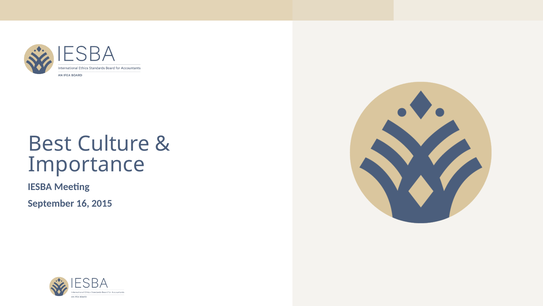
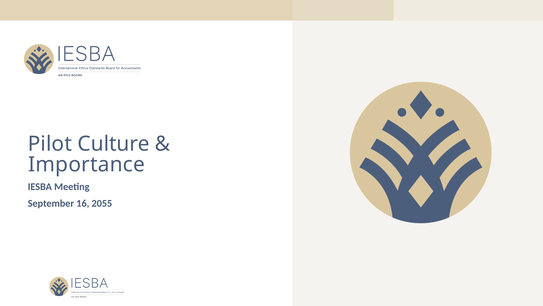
Best: Best -> Pilot (50, 144)
2015: 2015 -> 2055 (102, 203)
